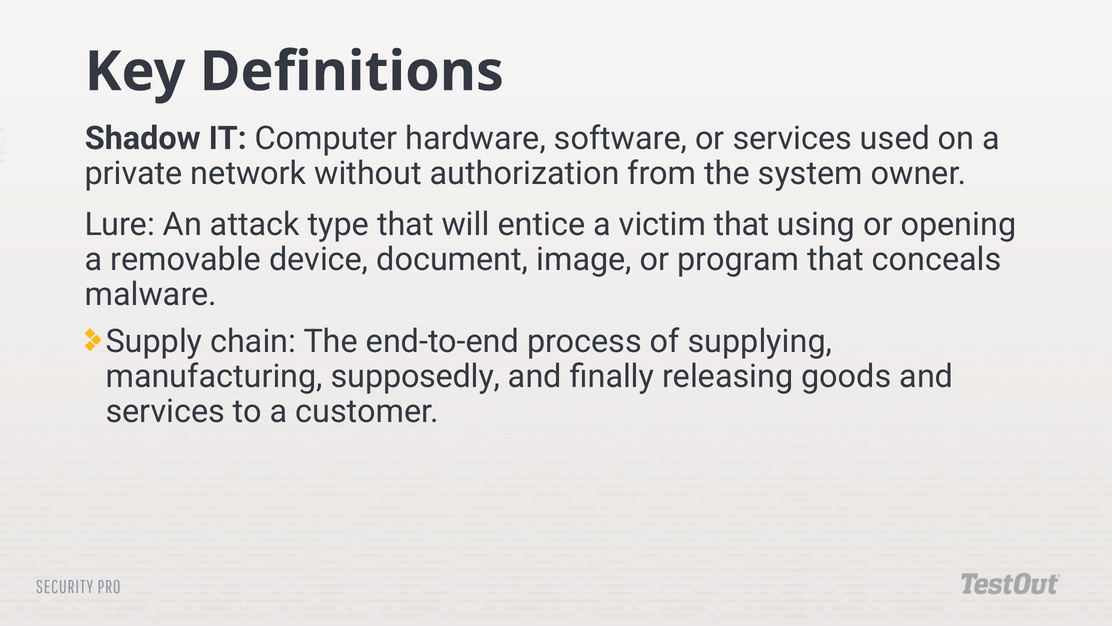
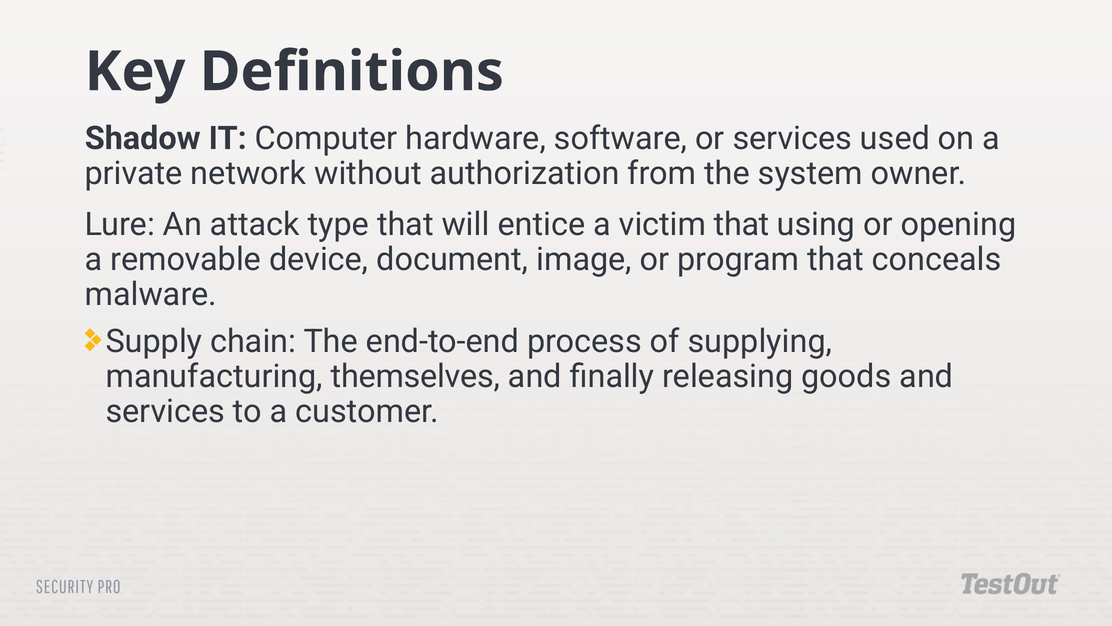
supposedly: supposedly -> themselves (416, 376)
